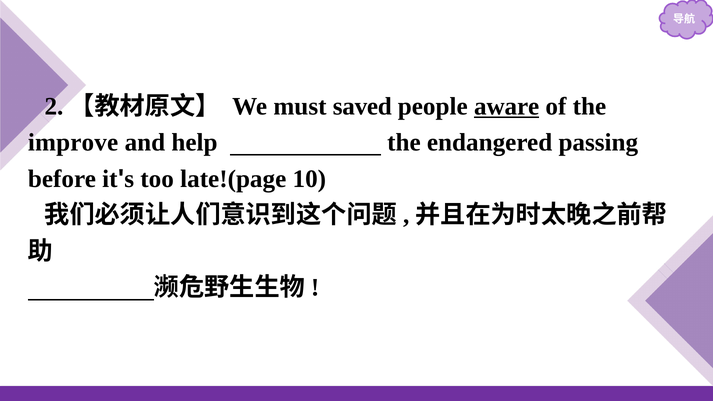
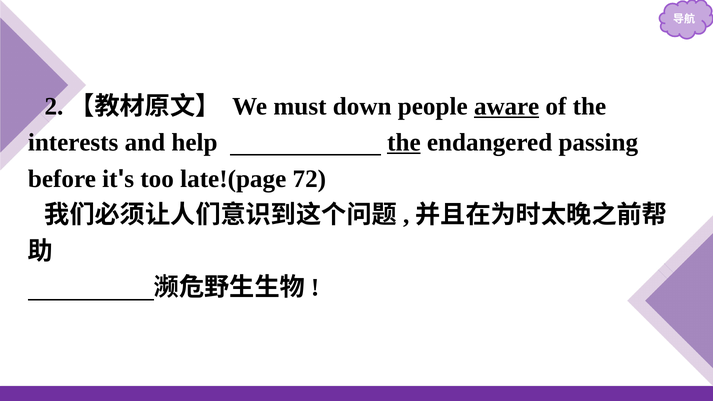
saved: saved -> down (362, 106)
improve: improve -> interests (73, 143)
the underline: none -> present (404, 143)
10: 10 -> 72 (309, 179)
